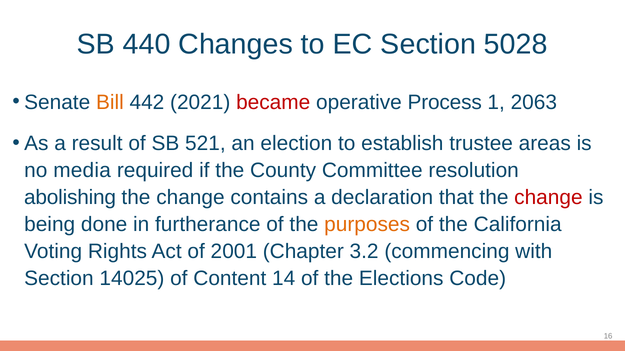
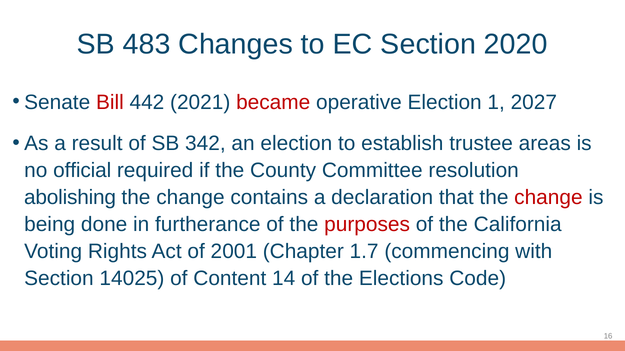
440: 440 -> 483 (147, 44)
5028: 5028 -> 2020 (516, 44)
Bill colour: orange -> red (110, 102)
operative Process: Process -> Election (445, 102)
2063: 2063 -> 2027 (534, 102)
521: 521 -> 342 (205, 144)
media: media -> official (82, 171)
purposes colour: orange -> red (367, 225)
3.2: 3.2 -> 1.7 (364, 252)
